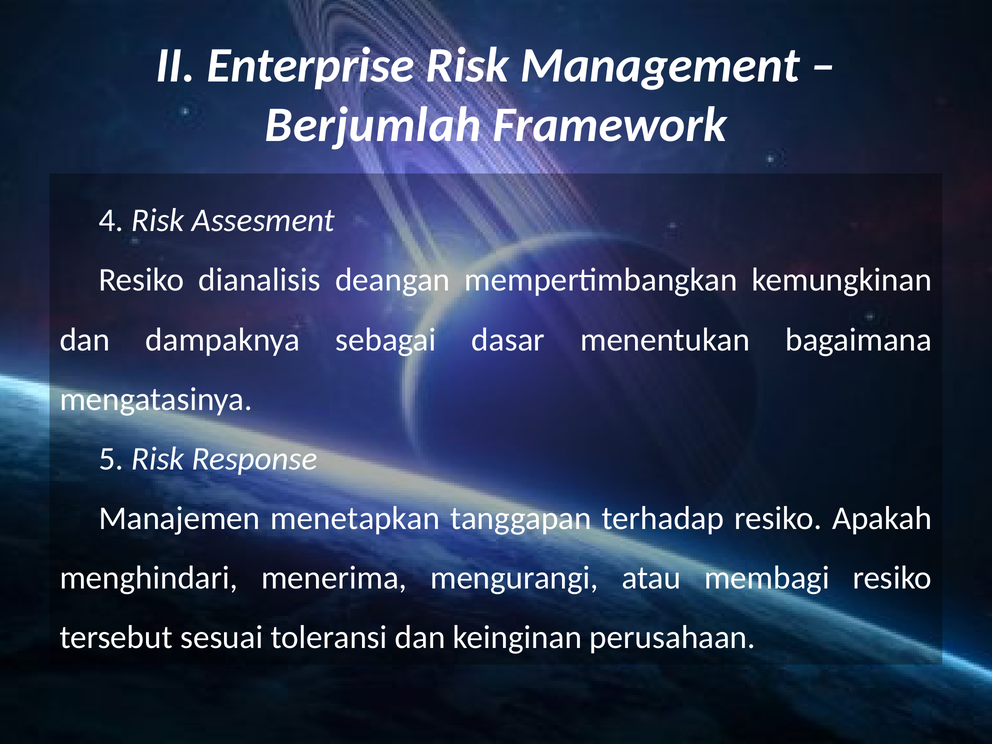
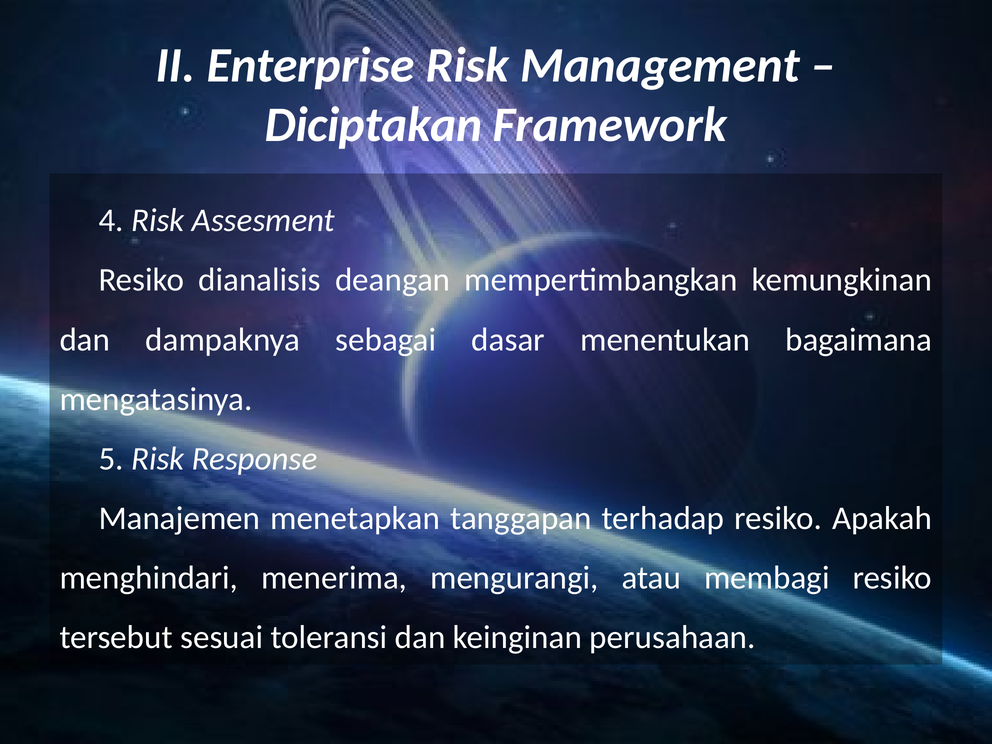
Berjumlah: Berjumlah -> Diciptakan (373, 125)
